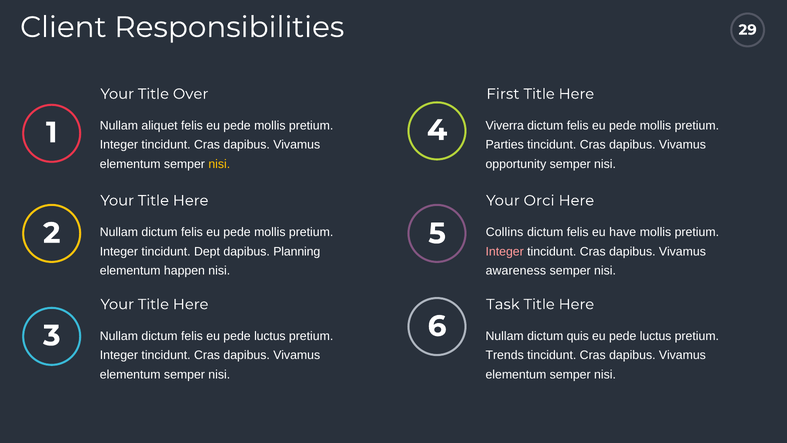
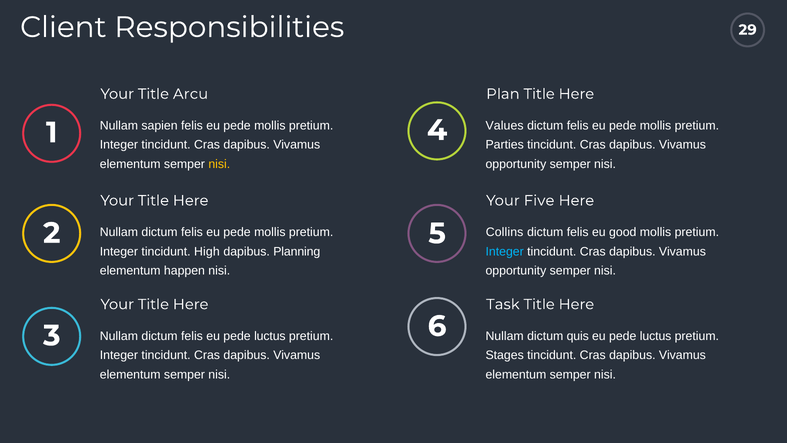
Over: Over -> Arcu (191, 94)
First: First -> Plan (503, 94)
aliquet: aliquet -> sapien (160, 126)
Viverra: Viverra -> Values (505, 126)
Orci: Orci -> Five (539, 200)
have: have -> good (623, 232)
Dept: Dept -> High (207, 251)
Integer colour: pink -> light blue (505, 251)
awareness: awareness -> opportunity (516, 271)
Trends: Trends -> Stages (505, 355)
